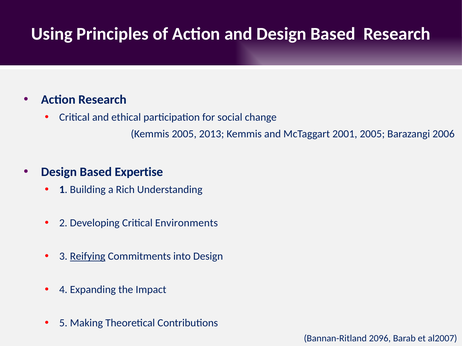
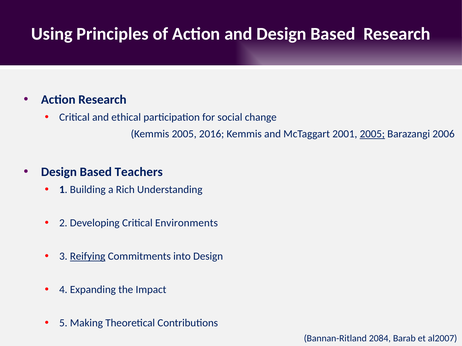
2013: 2013 -> 2016 (212, 134)
2005 underline: none -> present (372, 134)
Expertise: Expertise -> Teachers (139, 172)
2096: 2096 -> 2084 (380, 339)
